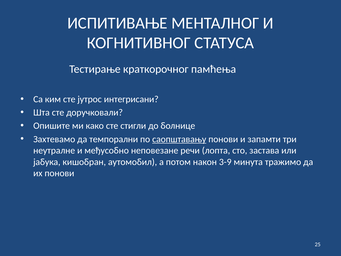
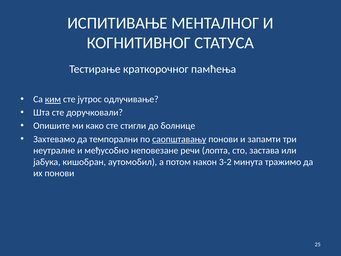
ким underline: none -> present (53, 99)
интегрисани: интегрисани -> одлучивање (131, 99)
3-9: 3-9 -> 3-2 (225, 162)
